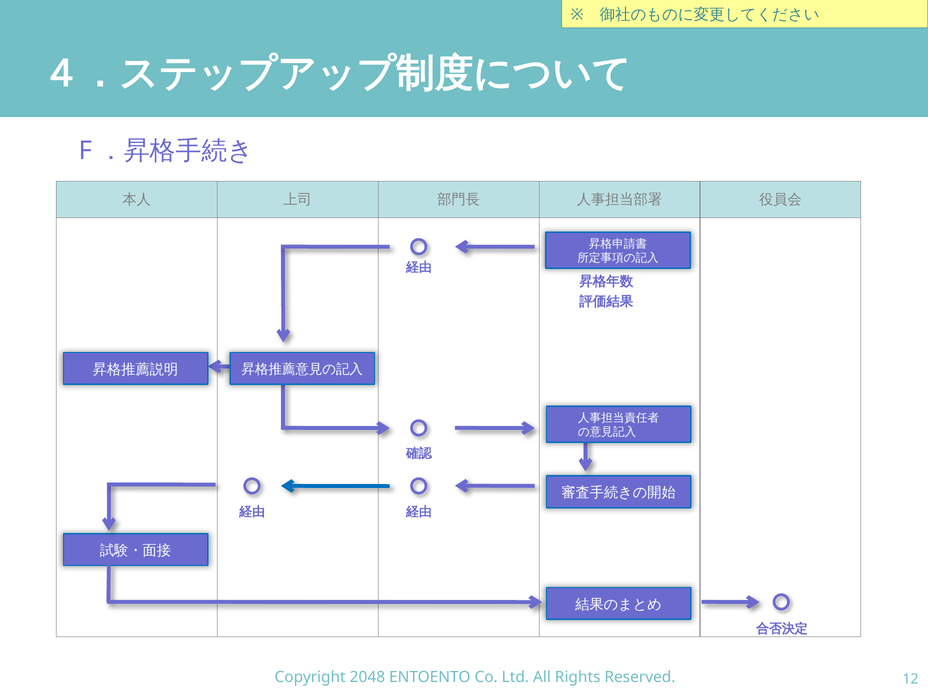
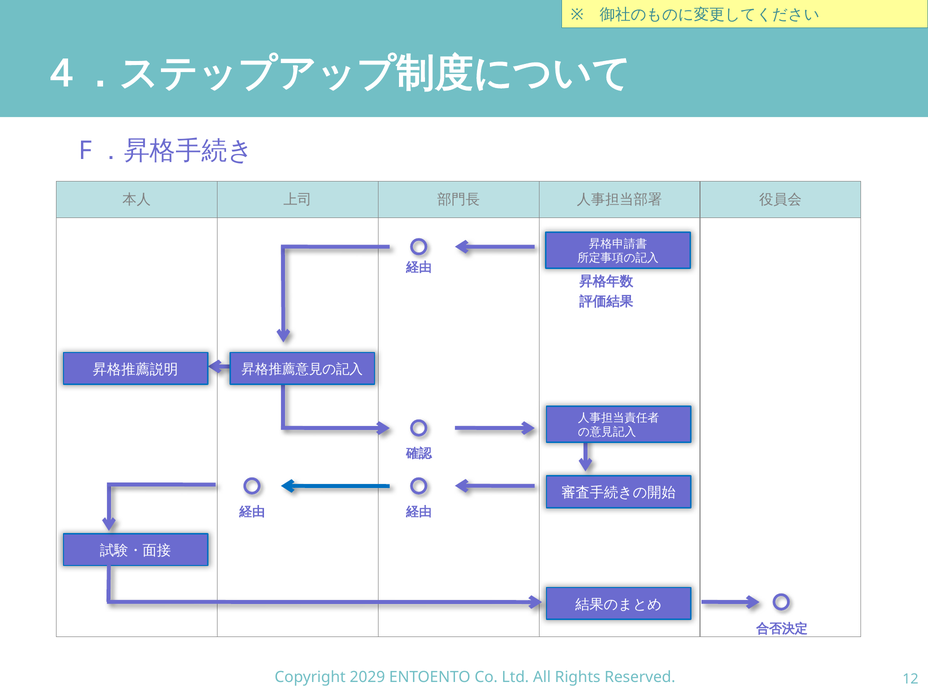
2048: 2048 -> 2029 (367, 677)
